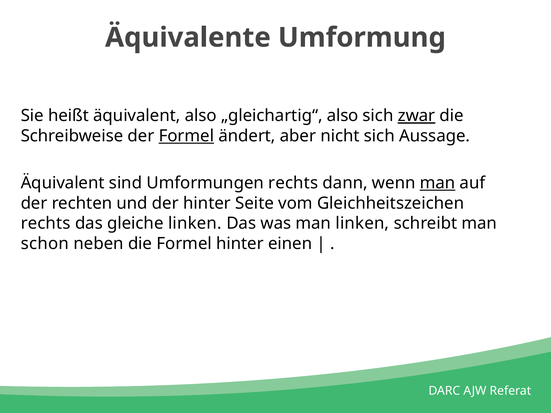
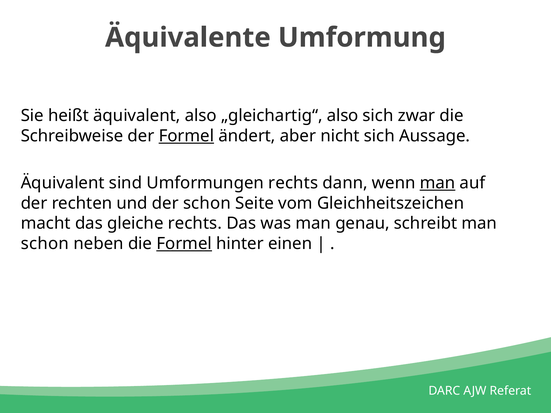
zwar underline: present -> none (417, 116)
der hinter: hinter -> schon (207, 203)
rechts: rechts -> macht (46, 223)
gleiche linken: linken -> rechts (195, 223)
man linken: linken -> genau (362, 223)
Formel underline: none -> present (184, 244)
